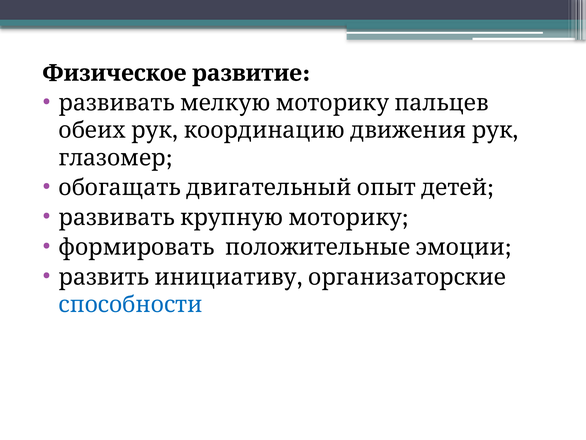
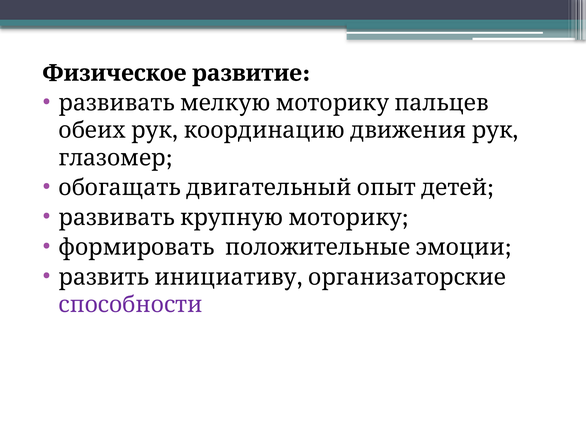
способности colour: blue -> purple (131, 304)
